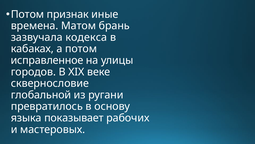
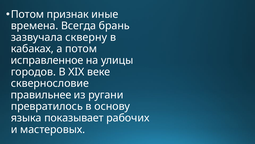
Матом: Матом -> Всегда (79, 26)
кодекса: кодекса -> скверну (86, 37)
глобальной: глобальной -> правильнее (41, 95)
